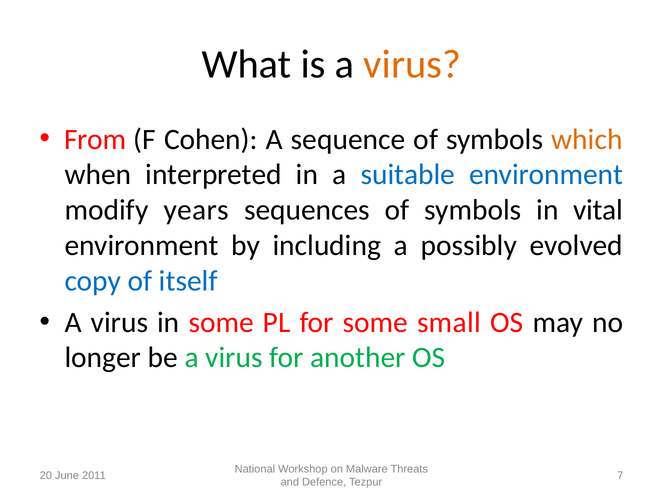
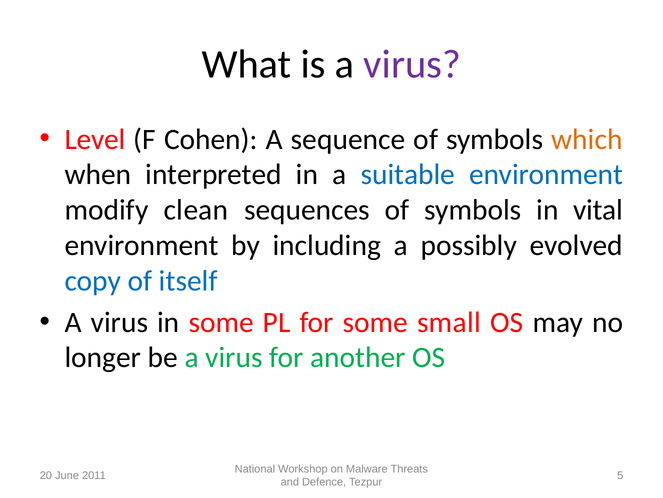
virus colour: orange -> purple (412, 64)
From: From -> Level (95, 139)
years: years -> clean (196, 210)
7: 7 -> 5 (620, 475)
